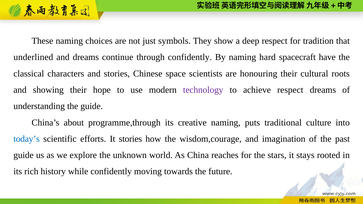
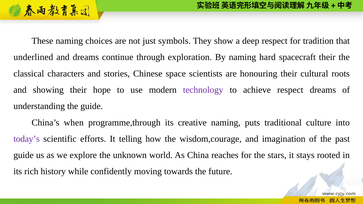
through confidently: confidently -> exploration (190, 57)
spacecraft have: have -> their (327, 57)
about: about -> when (74, 123)
today’s colour: blue -> purple (27, 139)
It stories: stories -> telling (130, 139)
